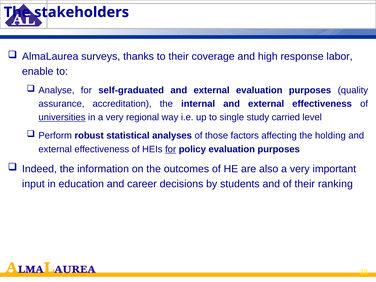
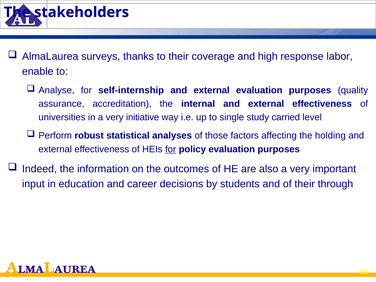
self-graduated: self-graduated -> self-internship (131, 90)
universities underline: present -> none (62, 117)
regional: regional -> initiative (143, 117)
ranking: ranking -> through (335, 184)
